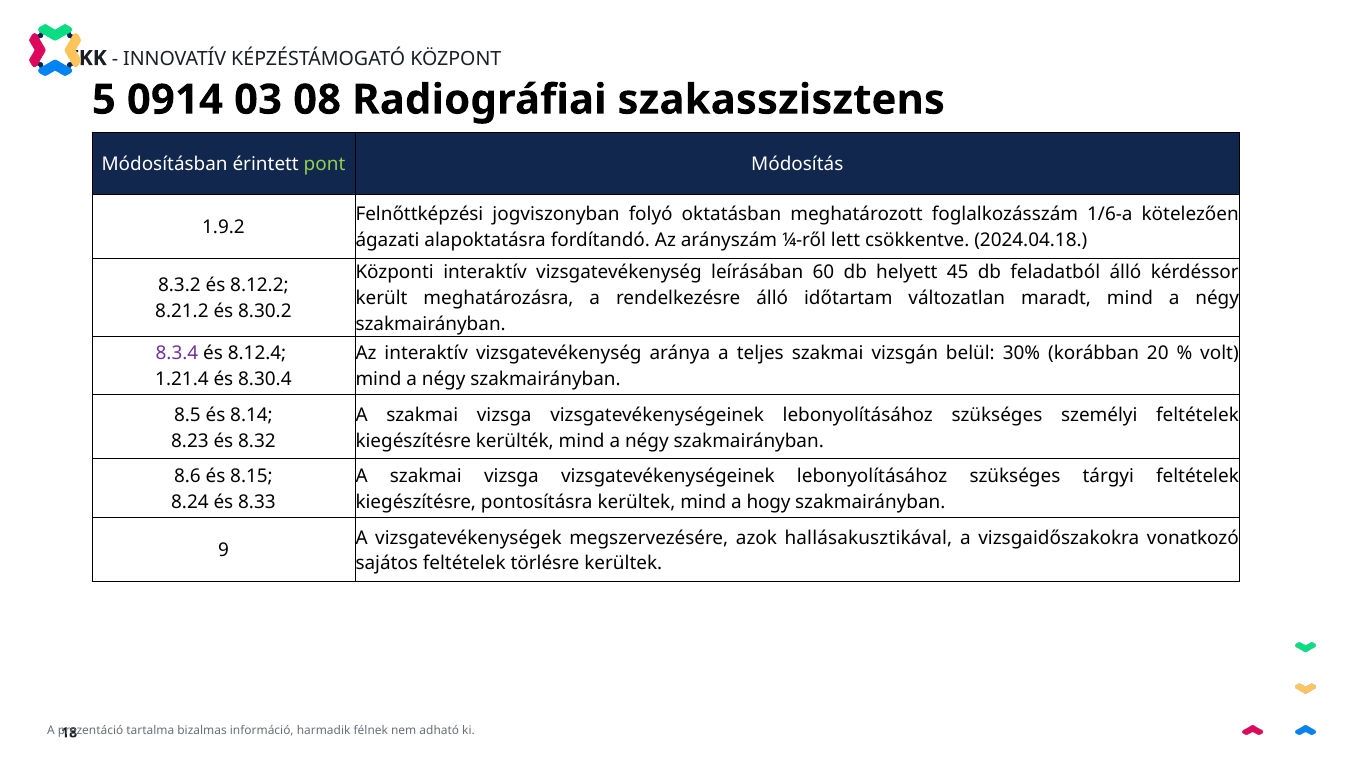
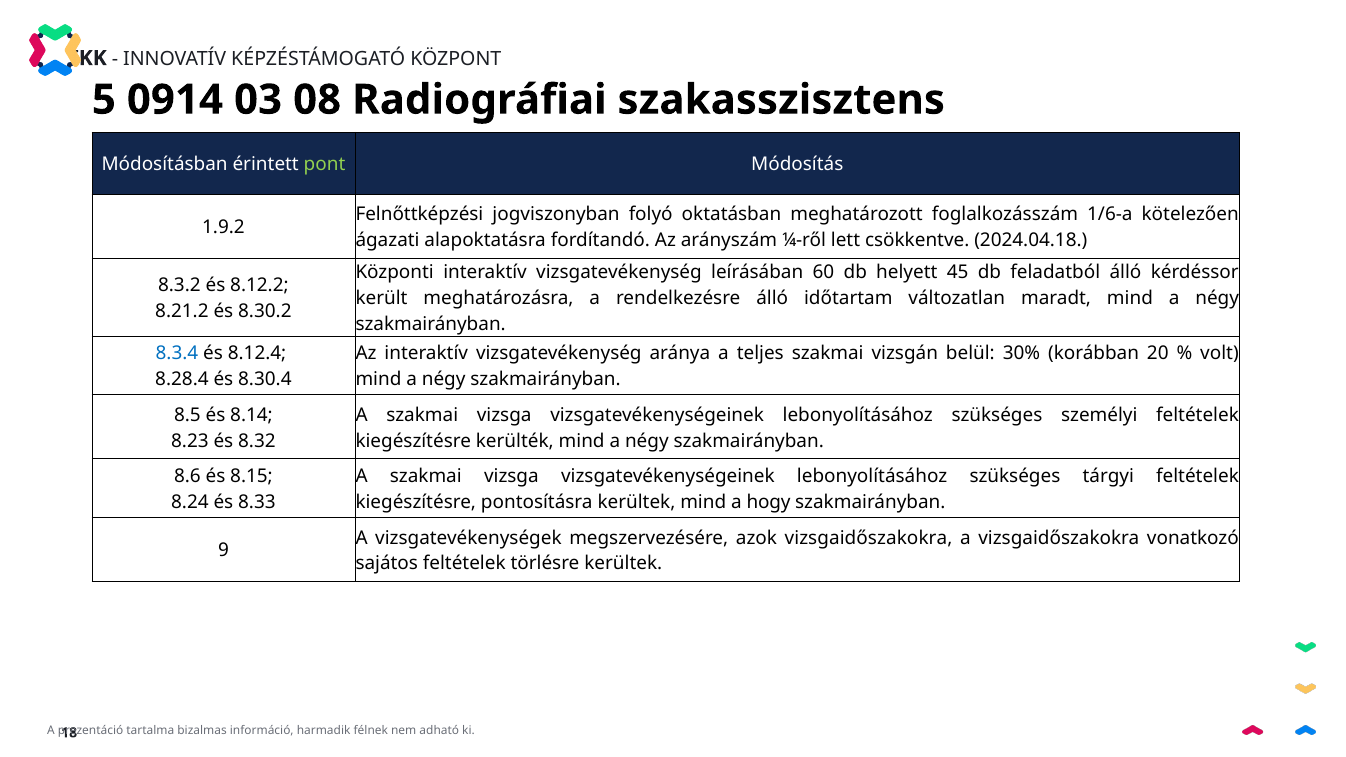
8.3.4 colour: purple -> blue (177, 354)
1.21.4: 1.21.4 -> 8.28.4 (182, 380)
azok hallásakusztikával: hallásakusztikával -> vizsgaidőszakokra (868, 538)
